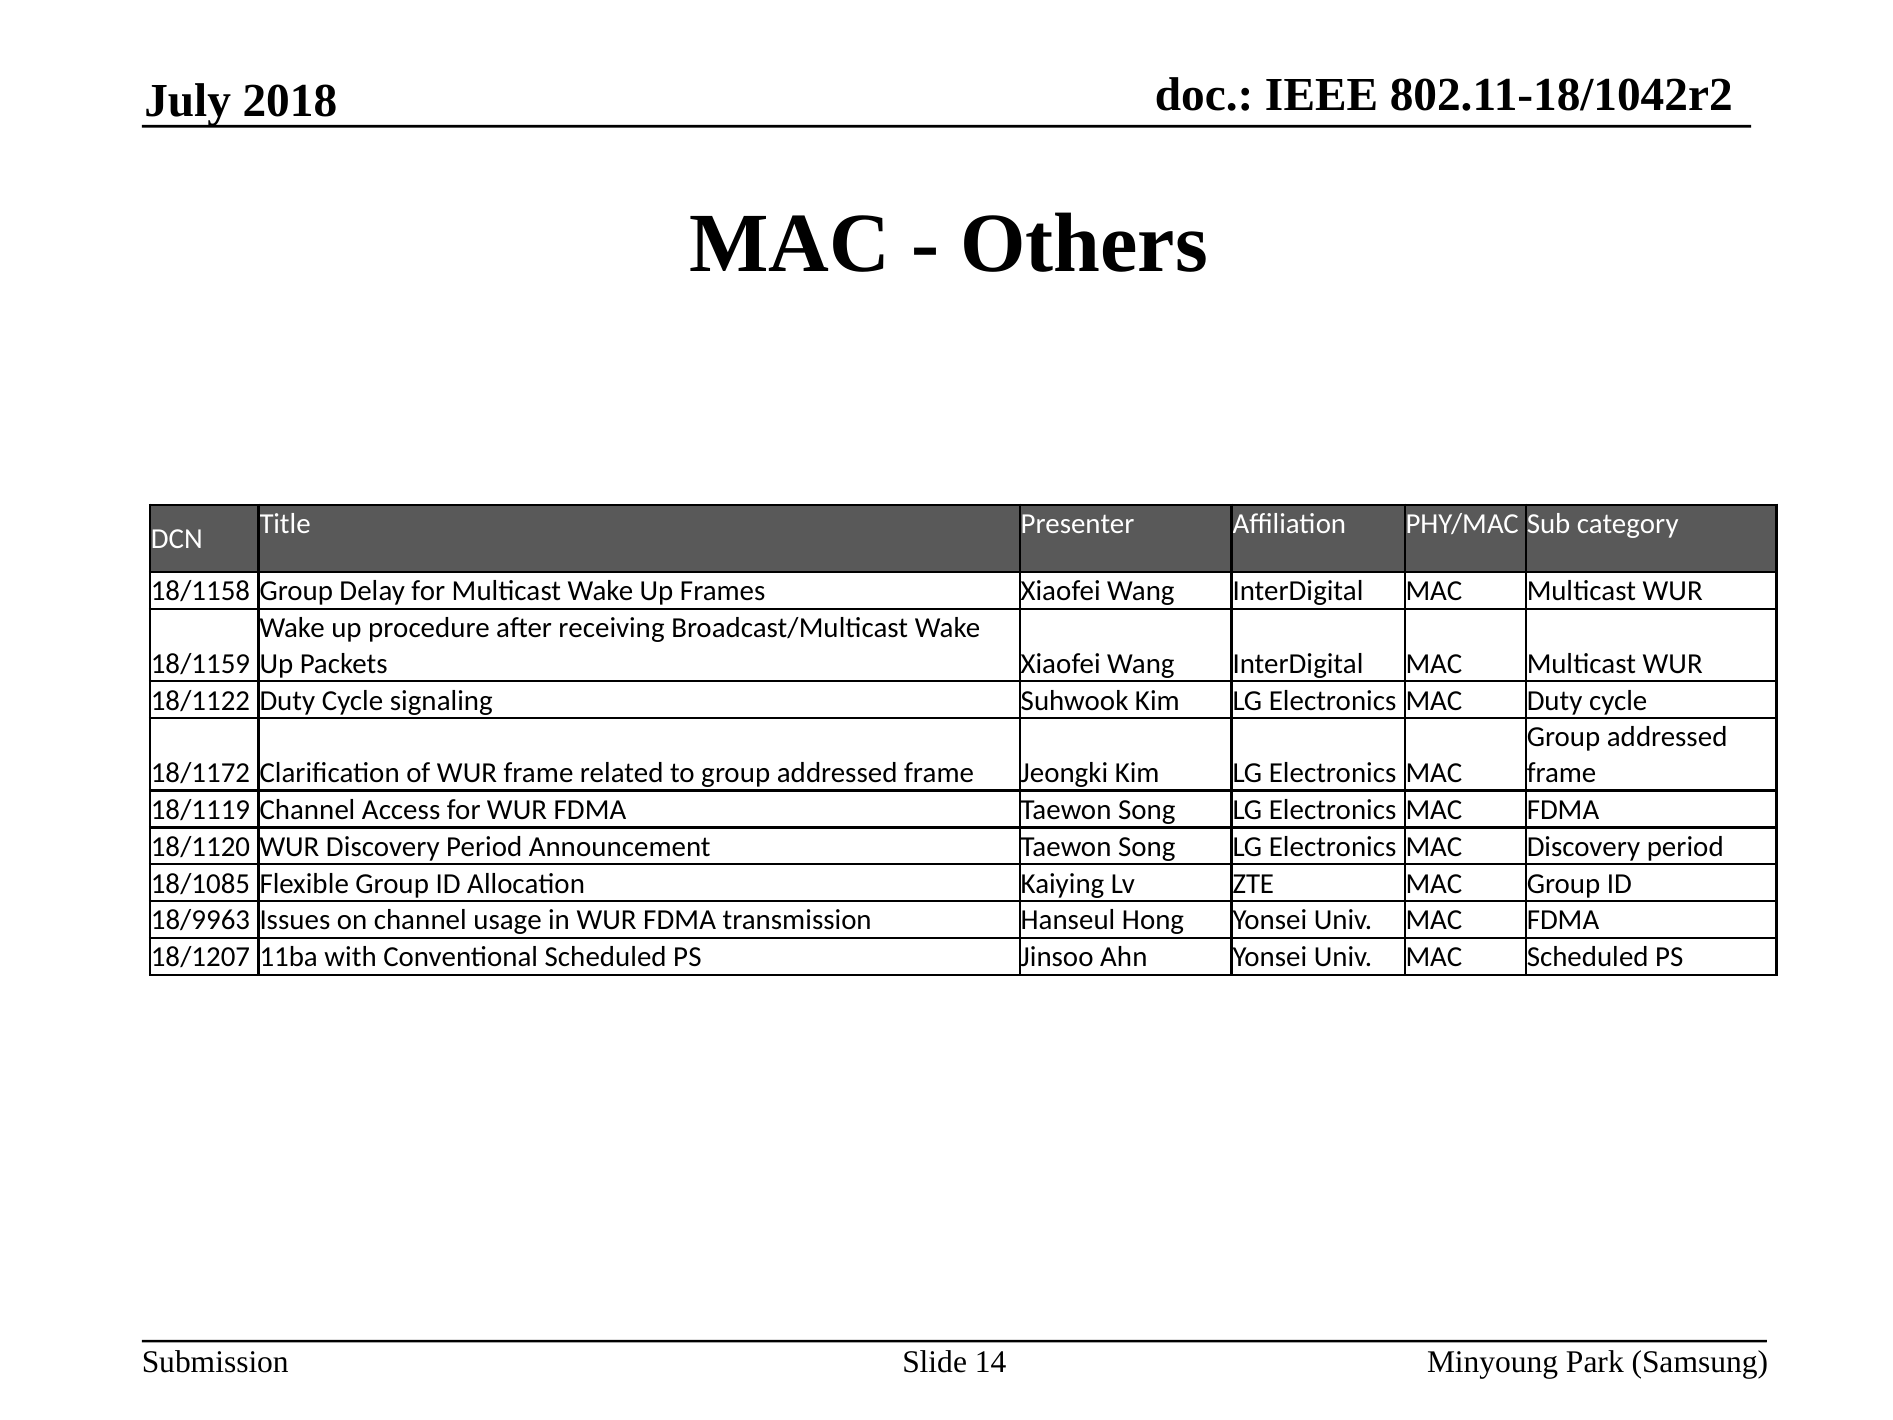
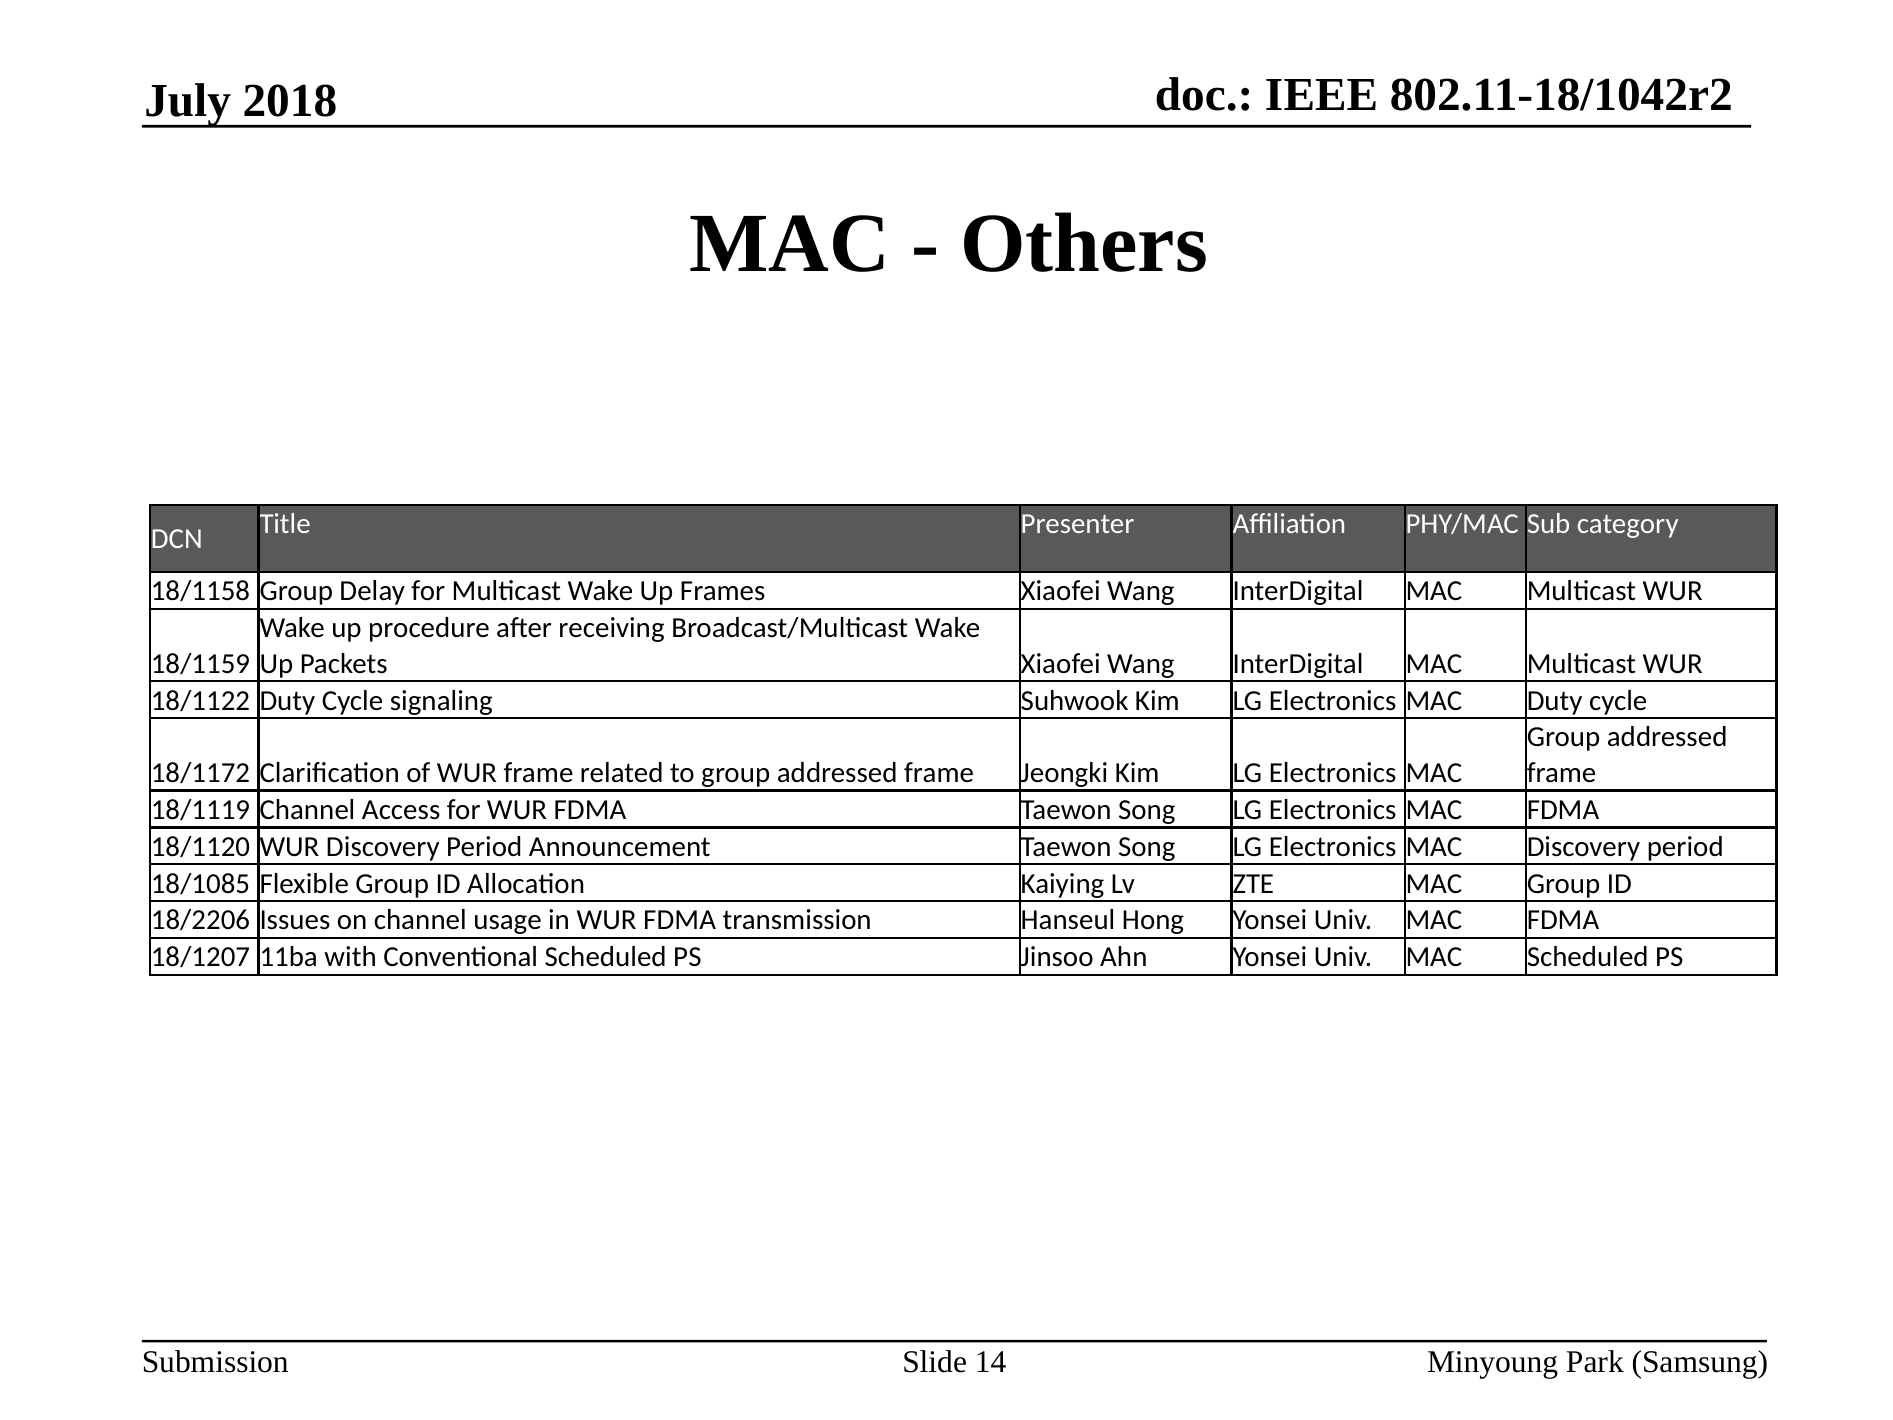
18/9963: 18/9963 -> 18/2206 (200, 920)
